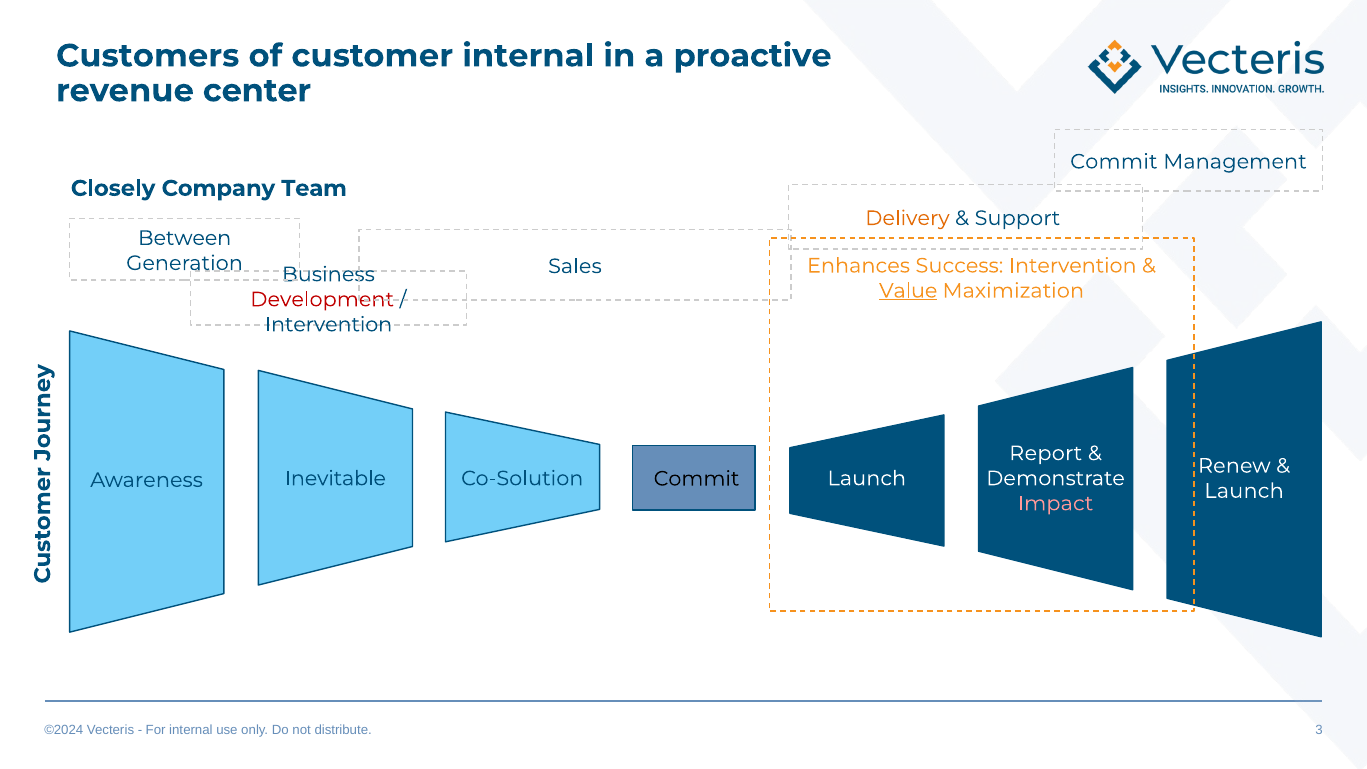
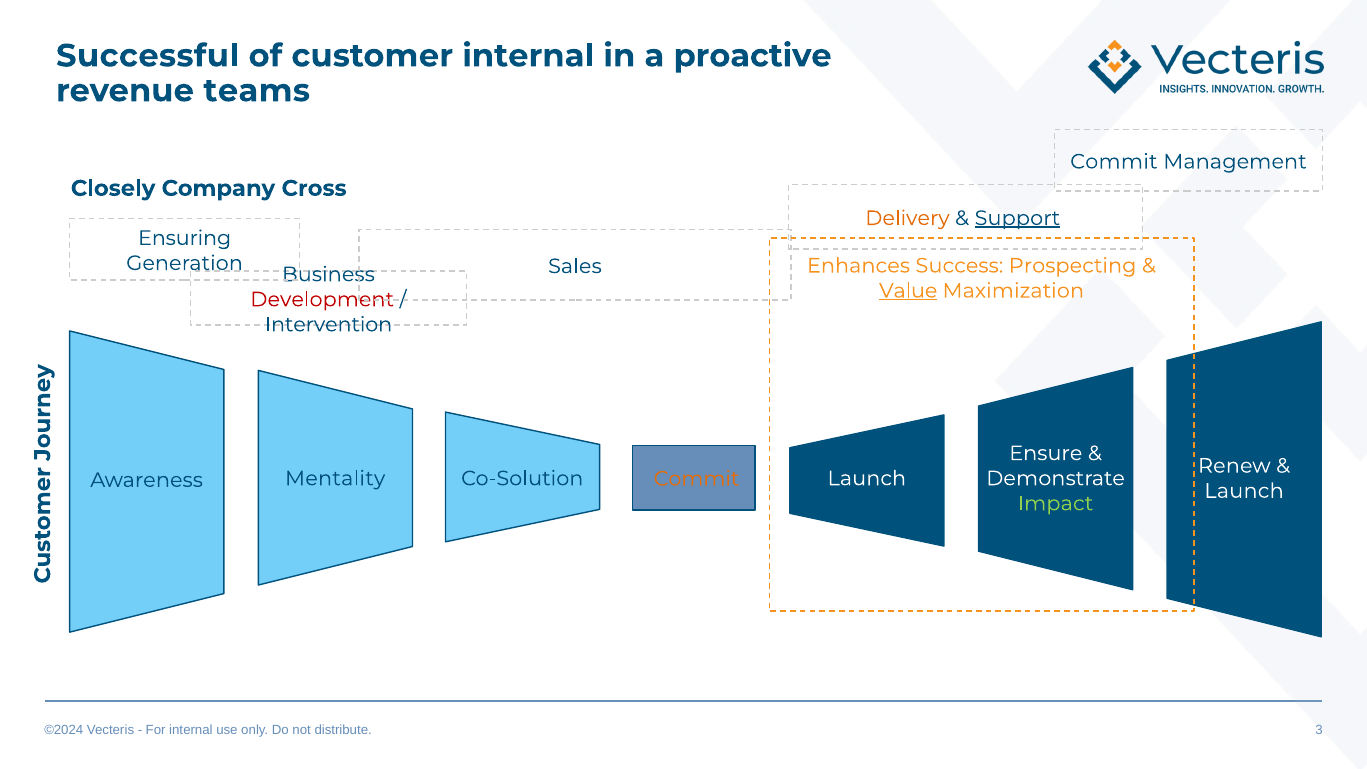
Customers: Customers -> Successful (148, 56)
center: center -> teams (257, 91)
Team: Team -> Cross (314, 188)
Support underline: none -> present (1017, 218)
Between: Between -> Ensuring (185, 238)
Success Intervention: Intervention -> Prospecting (1073, 266)
Report: Report -> Ensure (1046, 453)
Inevitable: Inevitable -> Mentality (335, 478)
Commit colour: black -> orange (697, 479)
Impact colour: pink -> light green (1056, 503)
